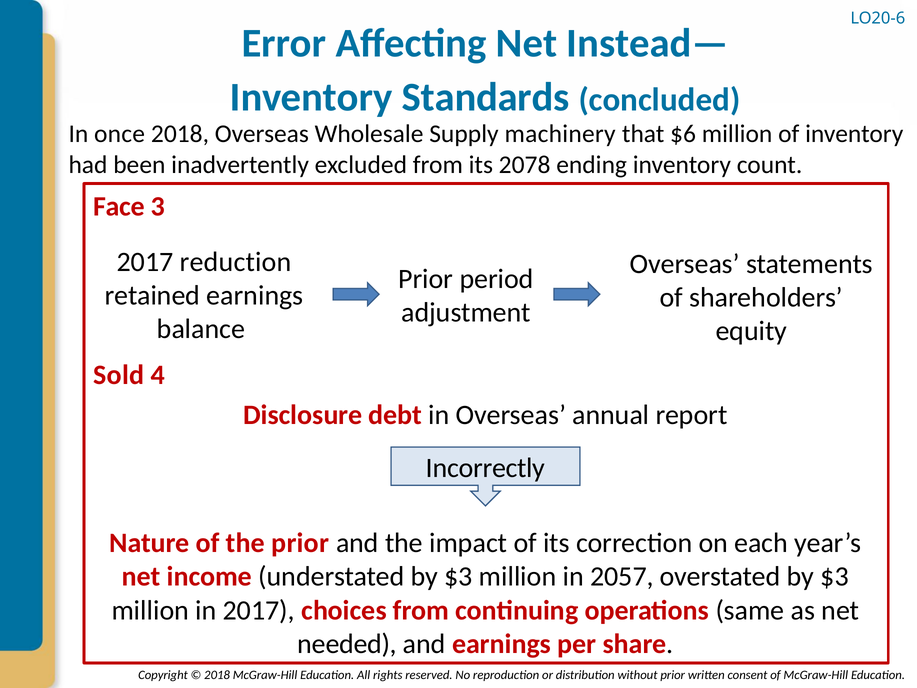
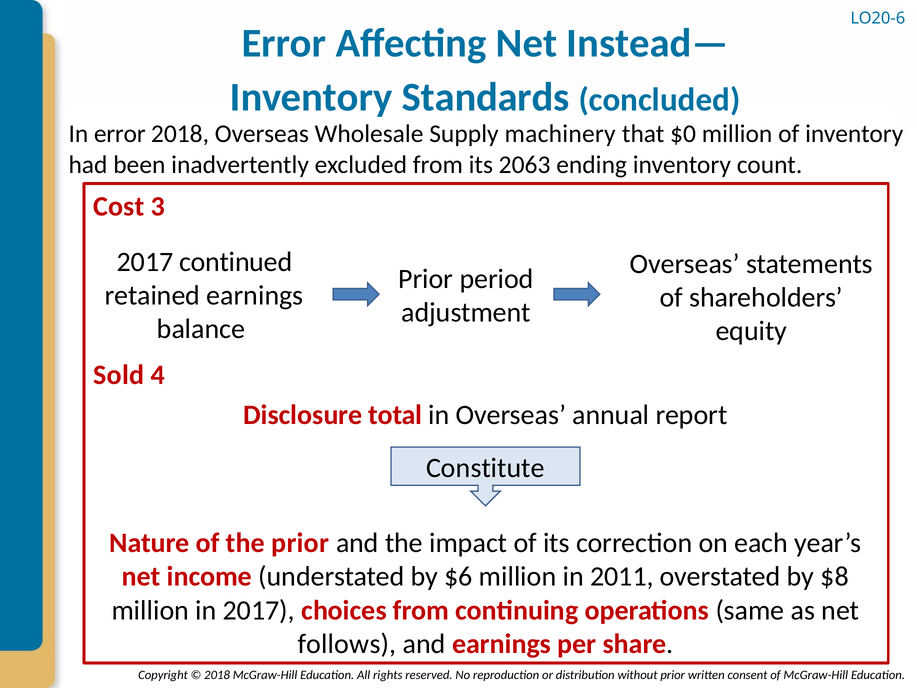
In once: once -> error (120, 134)
$6: $6 -> $0 (683, 134)
2078: 2078 -> 2063 (525, 165)
Face: Face -> Cost (119, 207)
reduction: reduction -> continued (236, 262)
debt: debt -> total (395, 415)
Incorrectly: Incorrectly -> Constitute (485, 468)
understated by $3: $3 -> $6 (458, 576)
2057: 2057 -> 2011 (622, 576)
overstated by $3: $3 -> $8 (835, 576)
needed: needed -> follows (347, 644)
